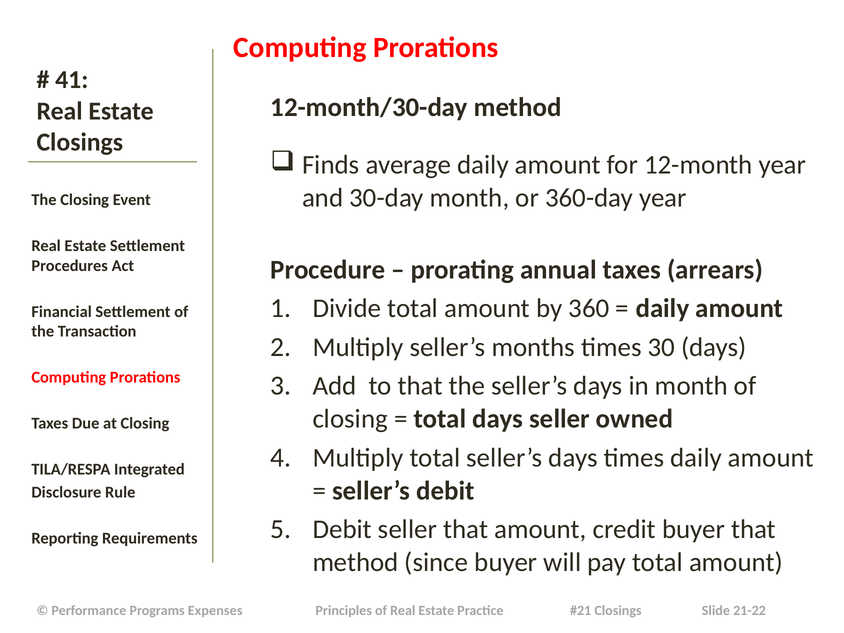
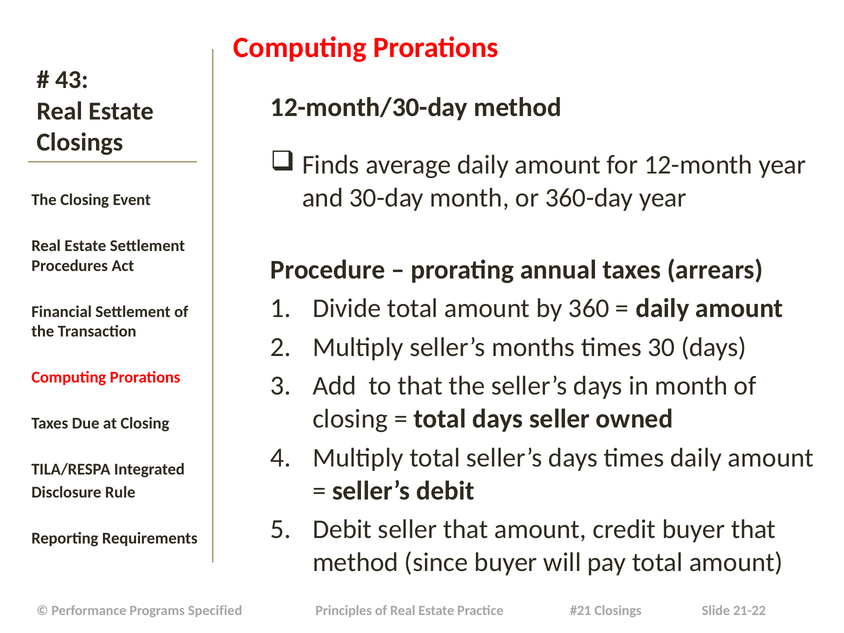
41: 41 -> 43 (72, 80)
Expenses: Expenses -> Specified (215, 611)
